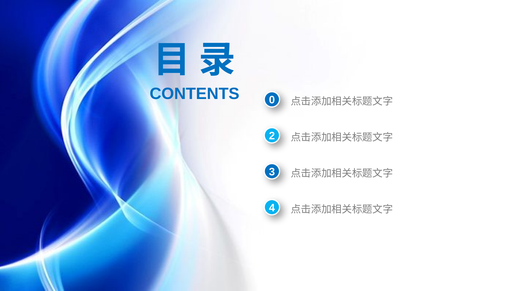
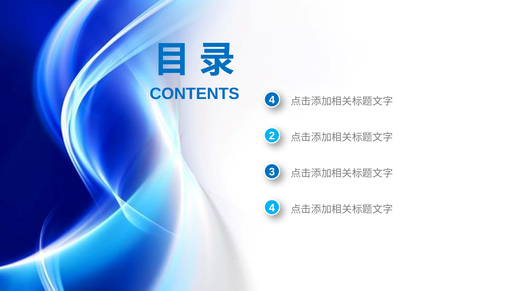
CONTENTS 0: 0 -> 4 (272, 100)
